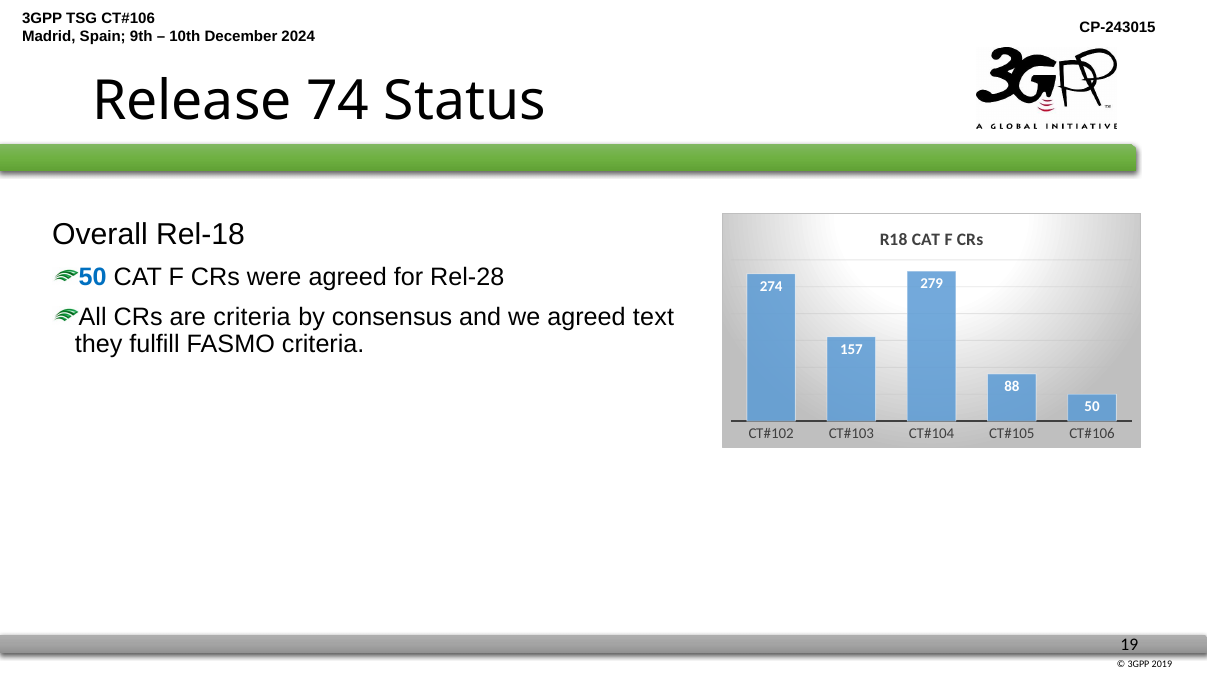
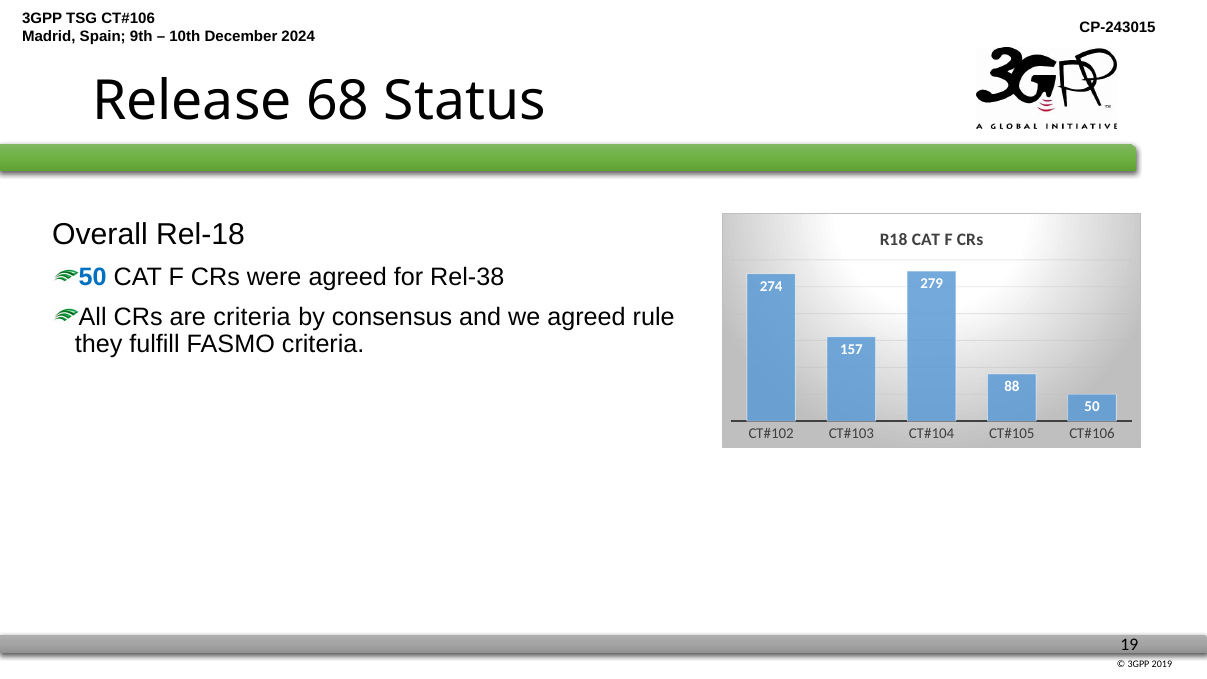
74: 74 -> 68 (338, 101)
Rel-28: Rel-28 -> Rel-38 (467, 277)
text: text -> rule (654, 317)
